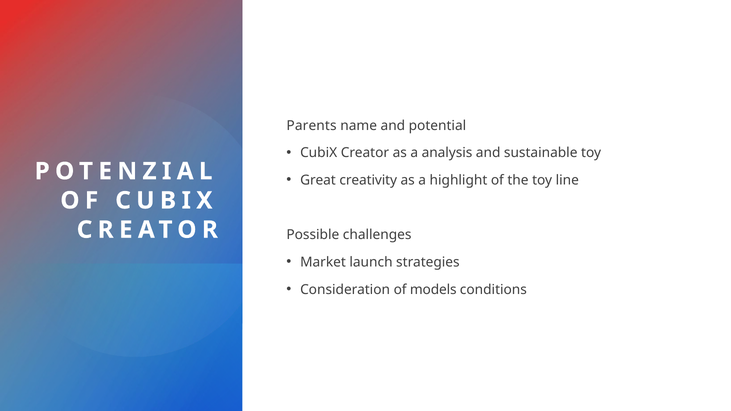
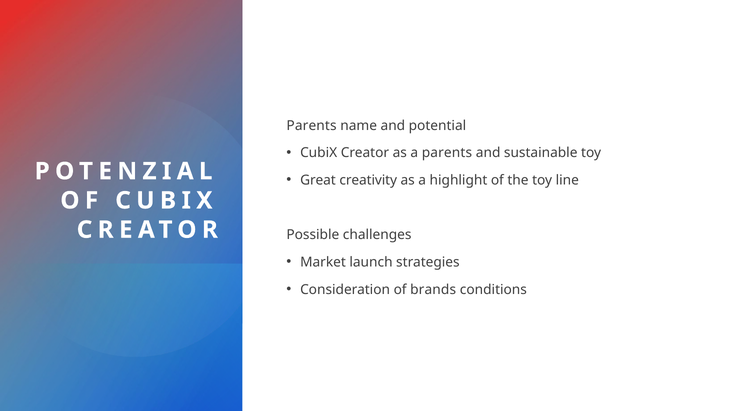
a analysis: analysis -> parents (447, 153)
models: models -> brands (433, 290)
